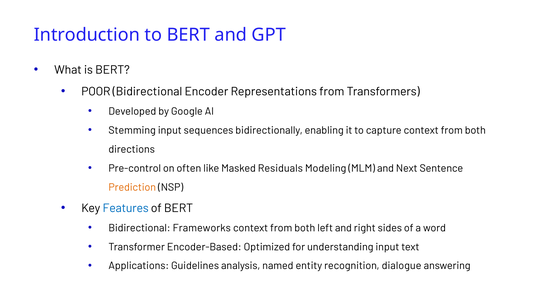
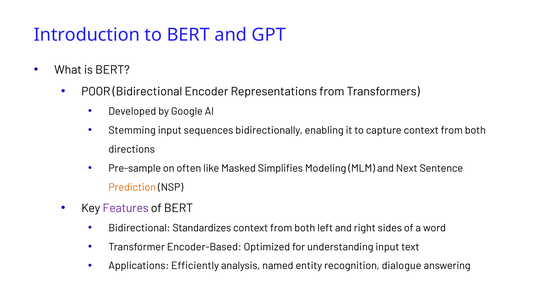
Pre-control: Pre-control -> Pre-sample (135, 168)
Residuals: Residuals -> Simplifies (280, 168)
Features colour: blue -> purple (126, 208)
Frameworks: Frameworks -> Standardizes (202, 228)
Guidelines: Guidelines -> Efficiently (195, 266)
